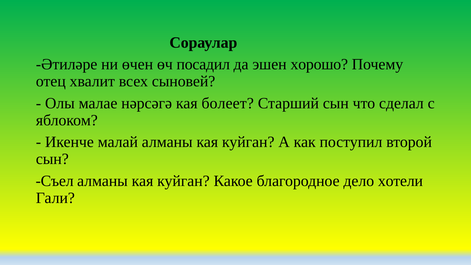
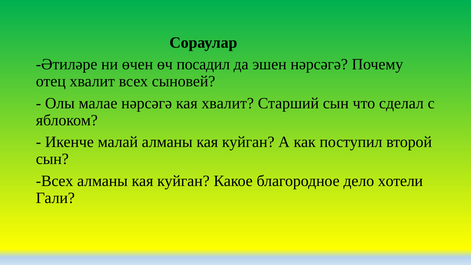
эшен хорошо: хорошо -> нәрсәгә (319, 64)
кая болеет: болеет -> хвалит (228, 103)
Съел: Съел -> Всех (55, 181)
